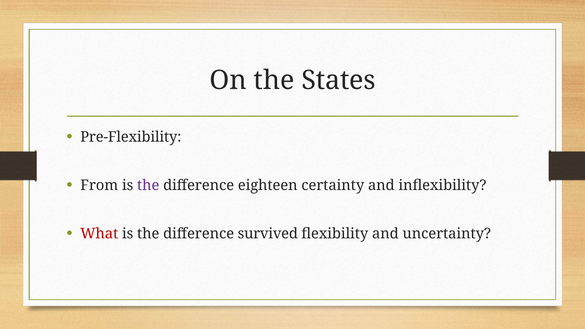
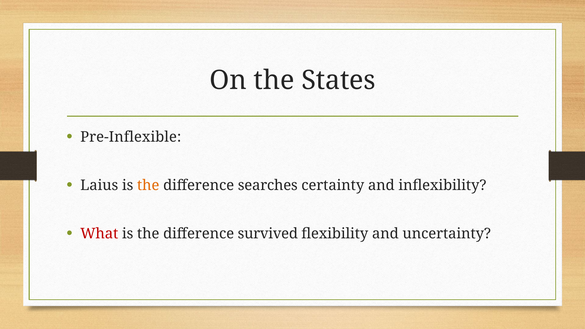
Pre-Flexibility: Pre-Flexibility -> Pre-Inflexible (131, 137)
From: From -> Laius (99, 185)
the colour: purple -> orange (148, 185)
eighteen: eighteen -> searches (268, 185)
